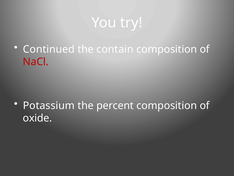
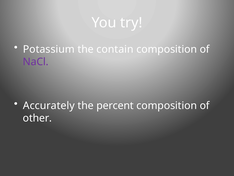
Continued: Continued -> Potassium (49, 49)
NaCl colour: red -> purple (36, 62)
Potassium: Potassium -> Accurately (49, 105)
oxide: oxide -> other (37, 118)
